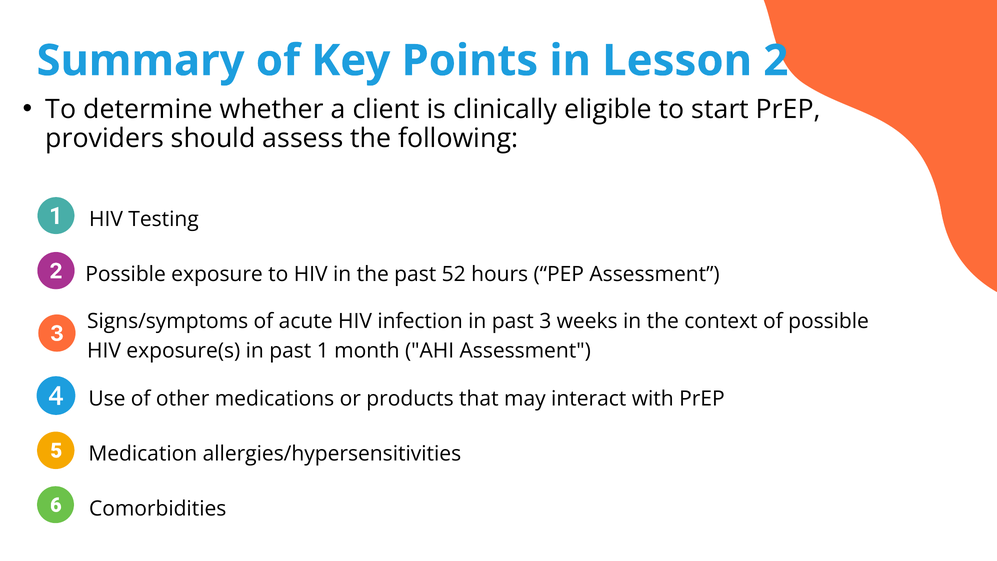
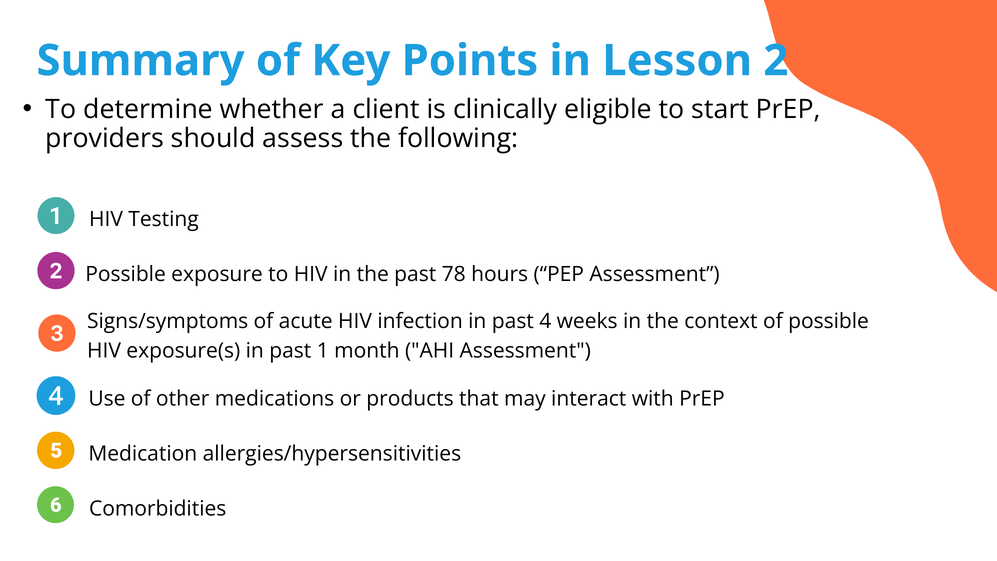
52: 52 -> 78 (454, 274)
3: 3 -> 4 (545, 321)
